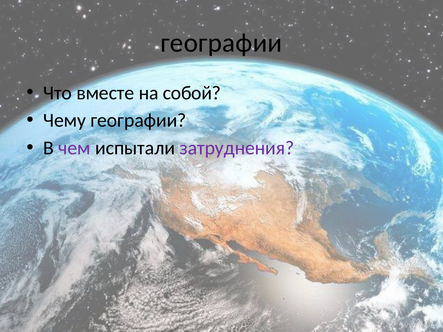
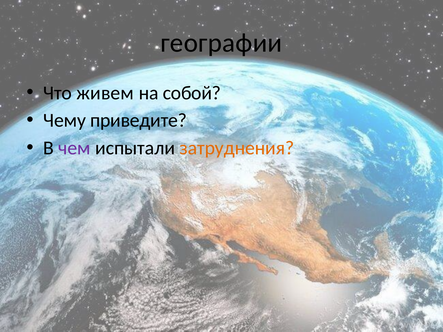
вместе: вместе -> живем (105, 93)
Чему географии: географии -> приведите (138, 121)
затруднения colour: purple -> orange (237, 148)
